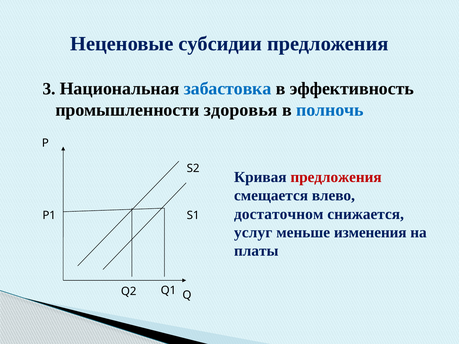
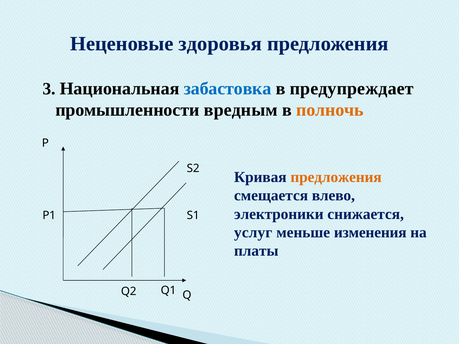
субсидии: субсидии -> здоровья (220, 44)
эффективность: эффективность -> предупреждает (352, 89)
здоровья: здоровья -> вредным (241, 110)
полночь colour: blue -> orange (330, 110)
предложения colour: red -> orange (336, 177)
достаточном: достаточном -> электроники (279, 214)
